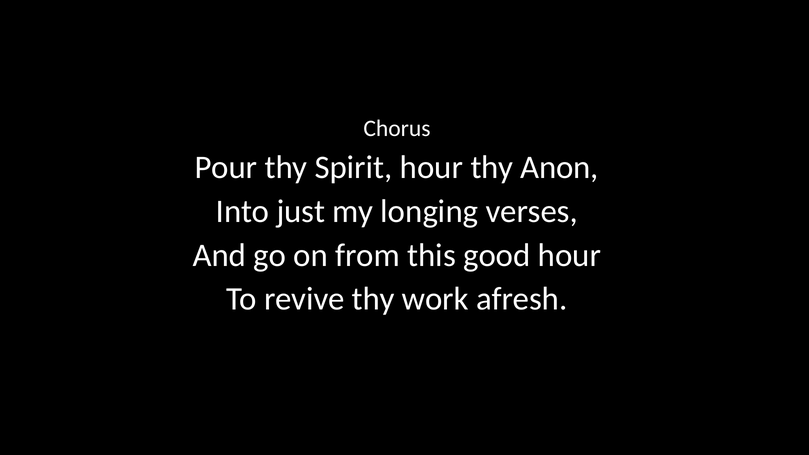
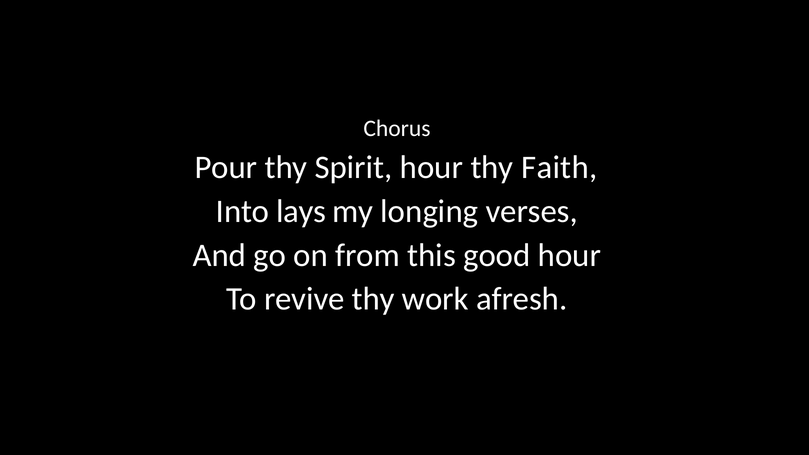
Anon: Anon -> Faith (559, 167)
just: just -> lays (301, 211)
